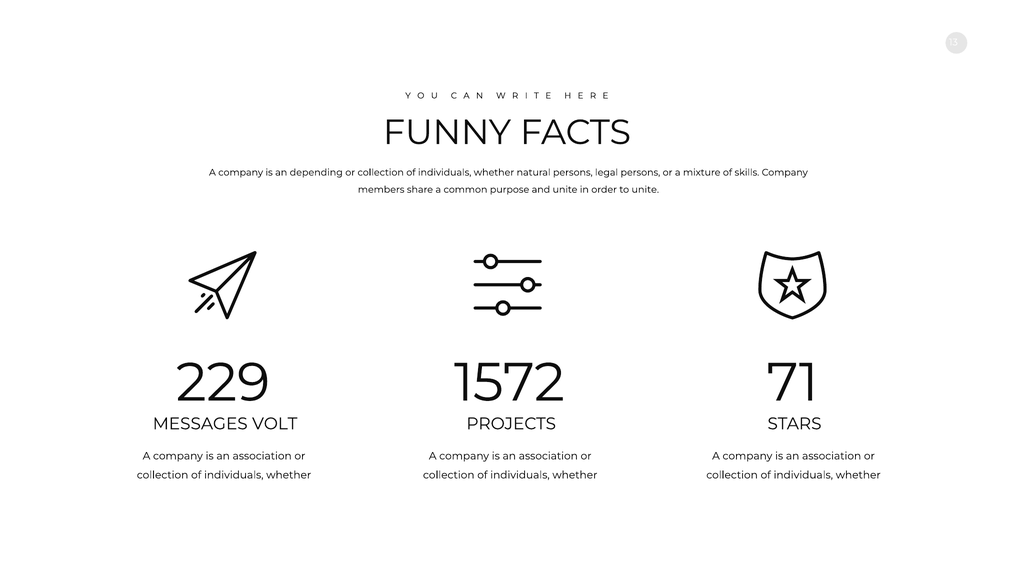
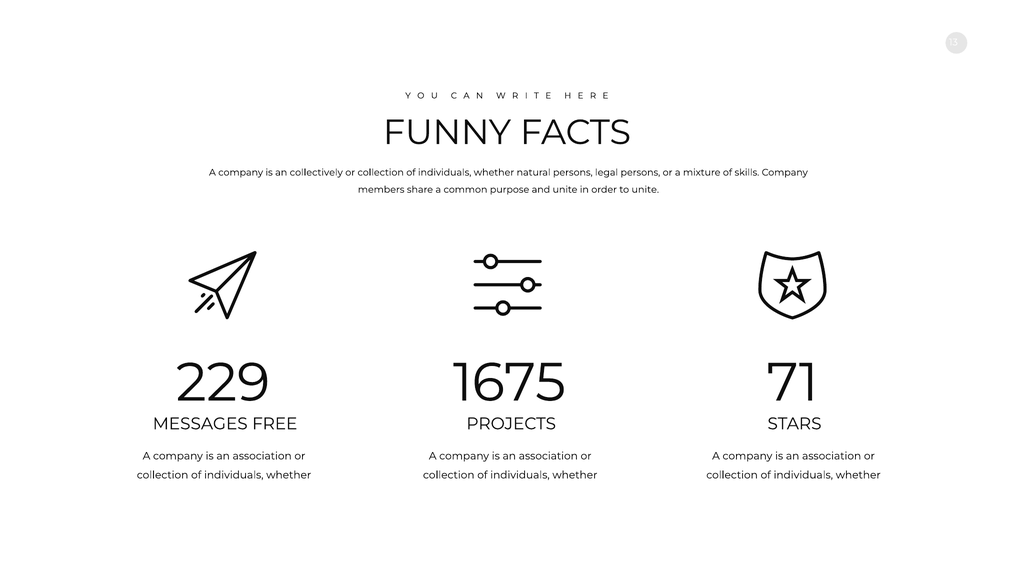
depending: depending -> collectively (316, 172)
1572: 1572 -> 1675 (509, 382)
VOLT: VOLT -> FREE (275, 423)
